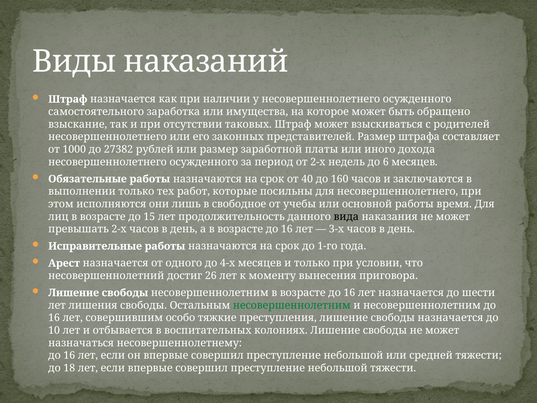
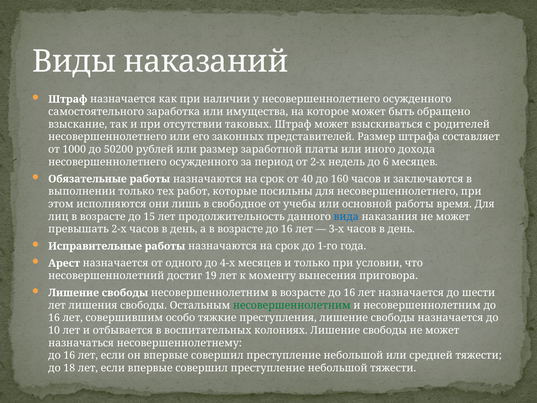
27382: 27382 -> 50200 (118, 149)
вида colour: black -> blue (346, 216)
26: 26 -> 19 (211, 276)
